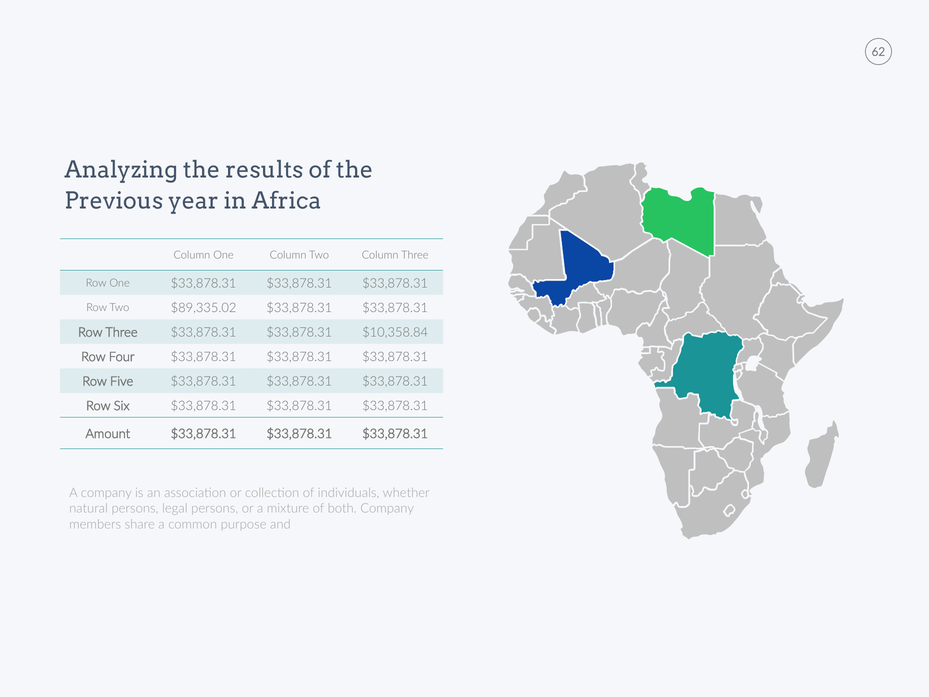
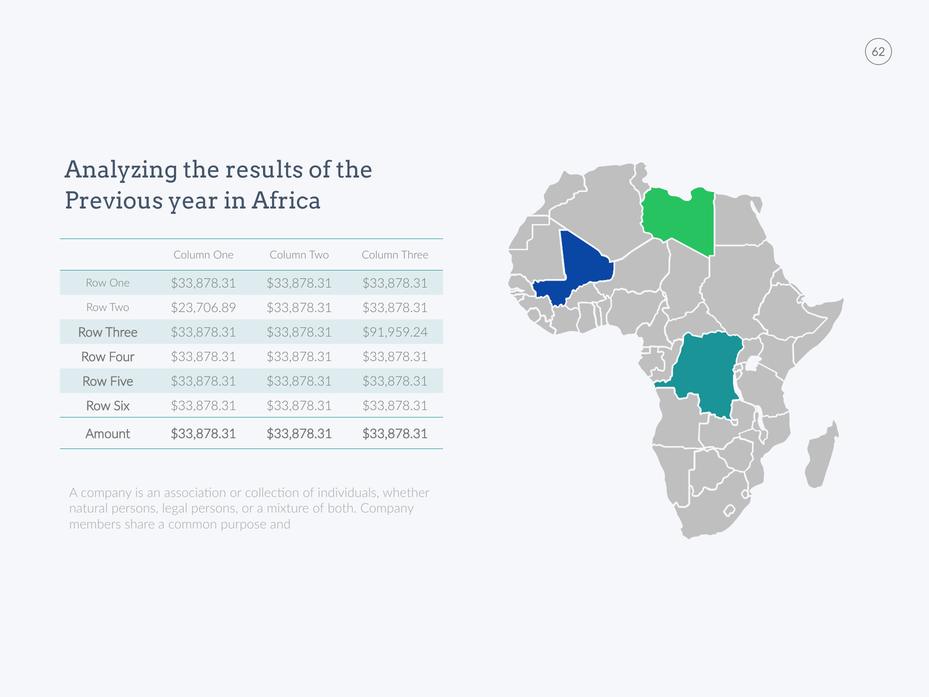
$89,335.02: $89,335.02 -> $23,706.89 (204, 308)
$10,358.84: $10,358.84 -> $91,959.24 (395, 332)
